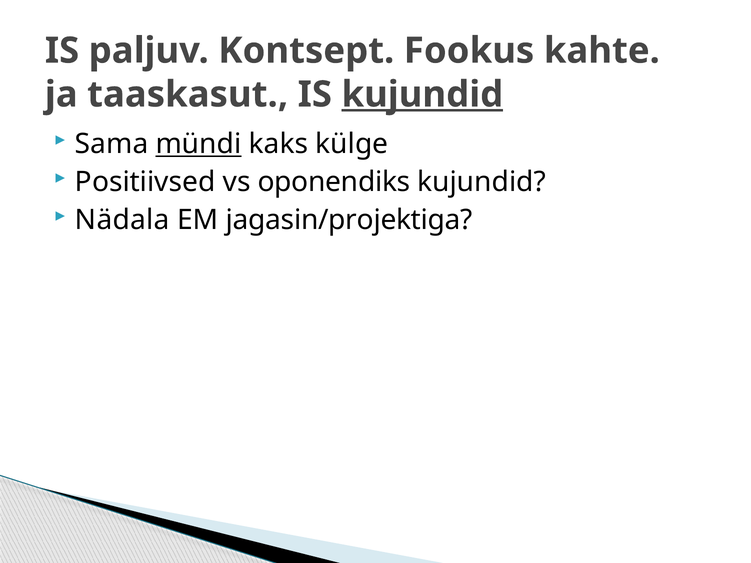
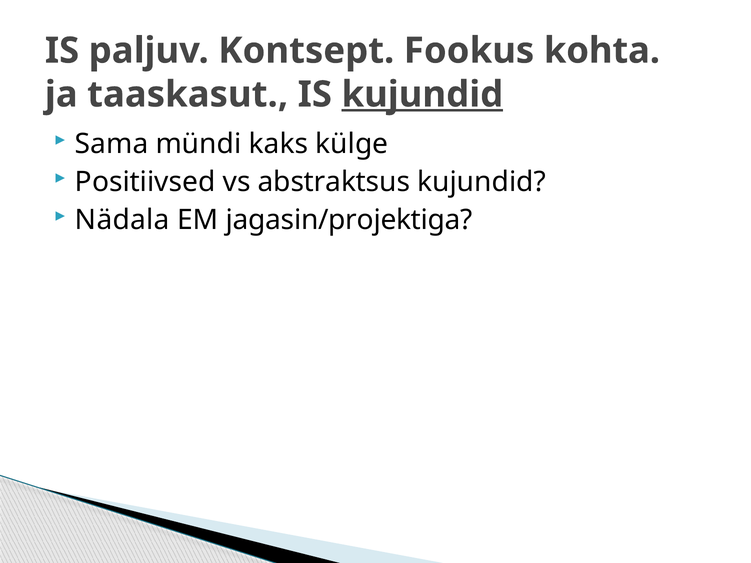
kahte: kahte -> kohta (602, 51)
mündi underline: present -> none (199, 144)
oponendiks: oponendiks -> abstraktsus (334, 182)
